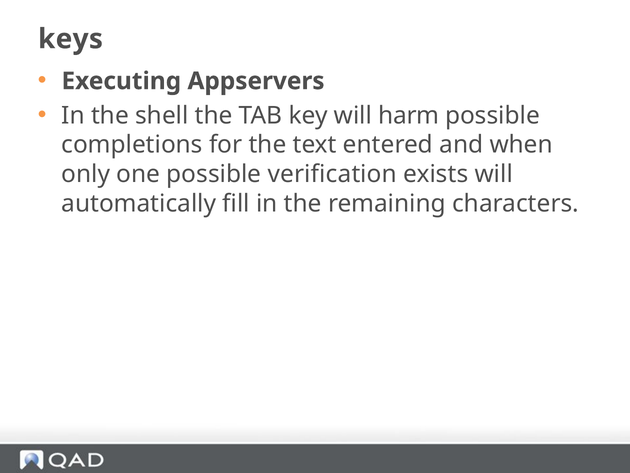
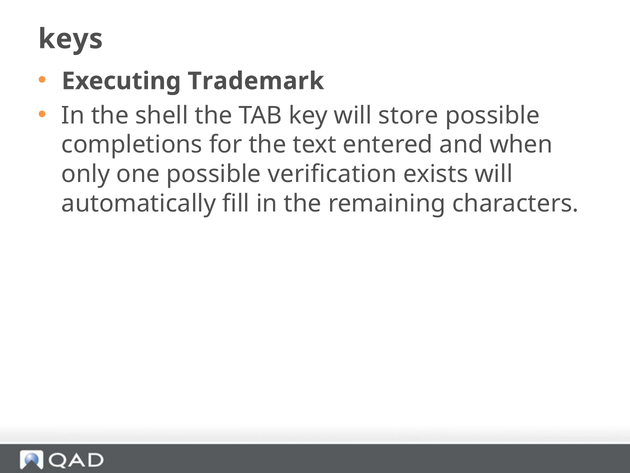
Appservers: Appservers -> Trademark (256, 81)
harm: harm -> store (409, 115)
